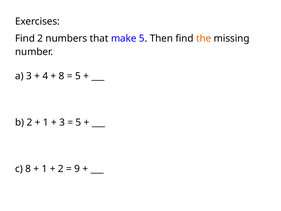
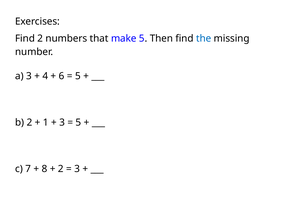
the colour: orange -> blue (204, 38)
8: 8 -> 6 (62, 76)
c 8: 8 -> 7 (28, 169)
1: 1 -> 8 (44, 169)
9: 9 -> 3 (77, 169)
